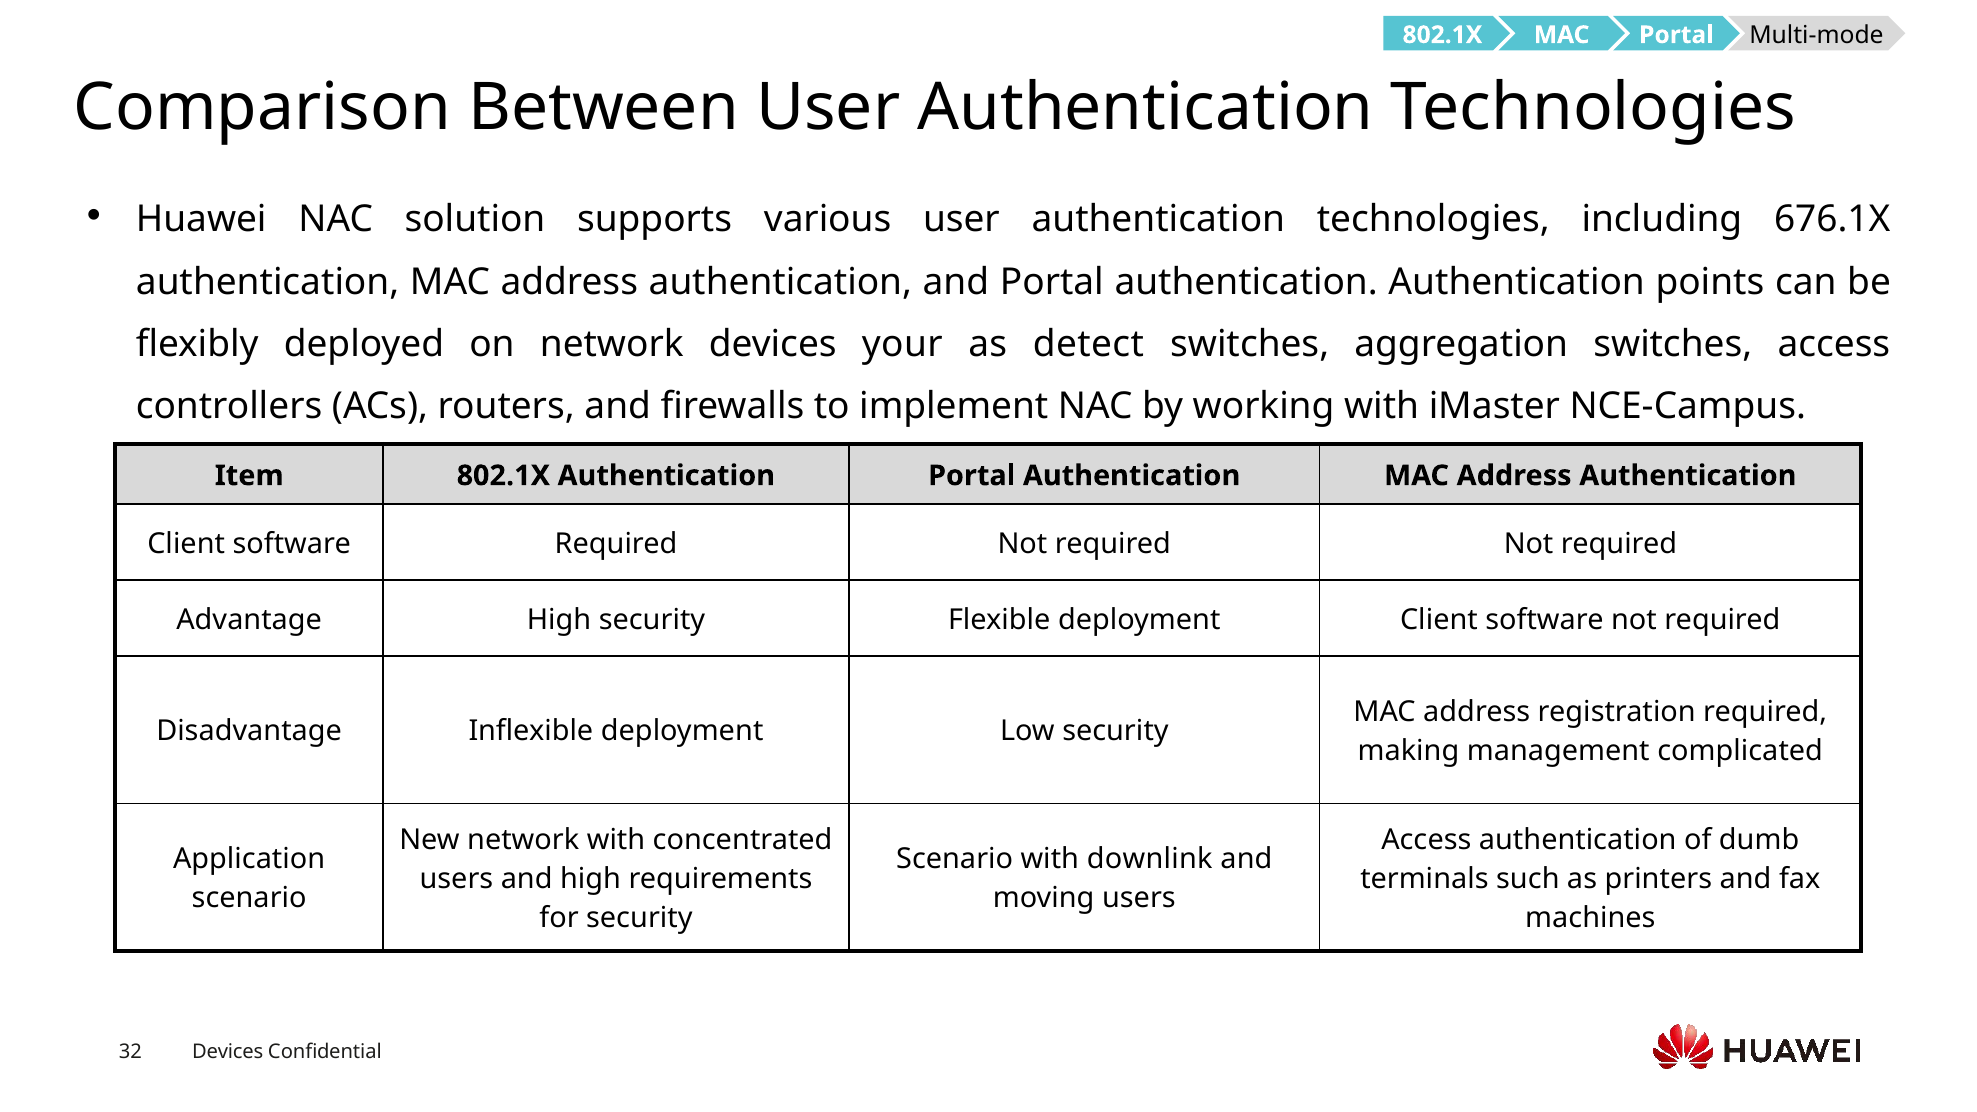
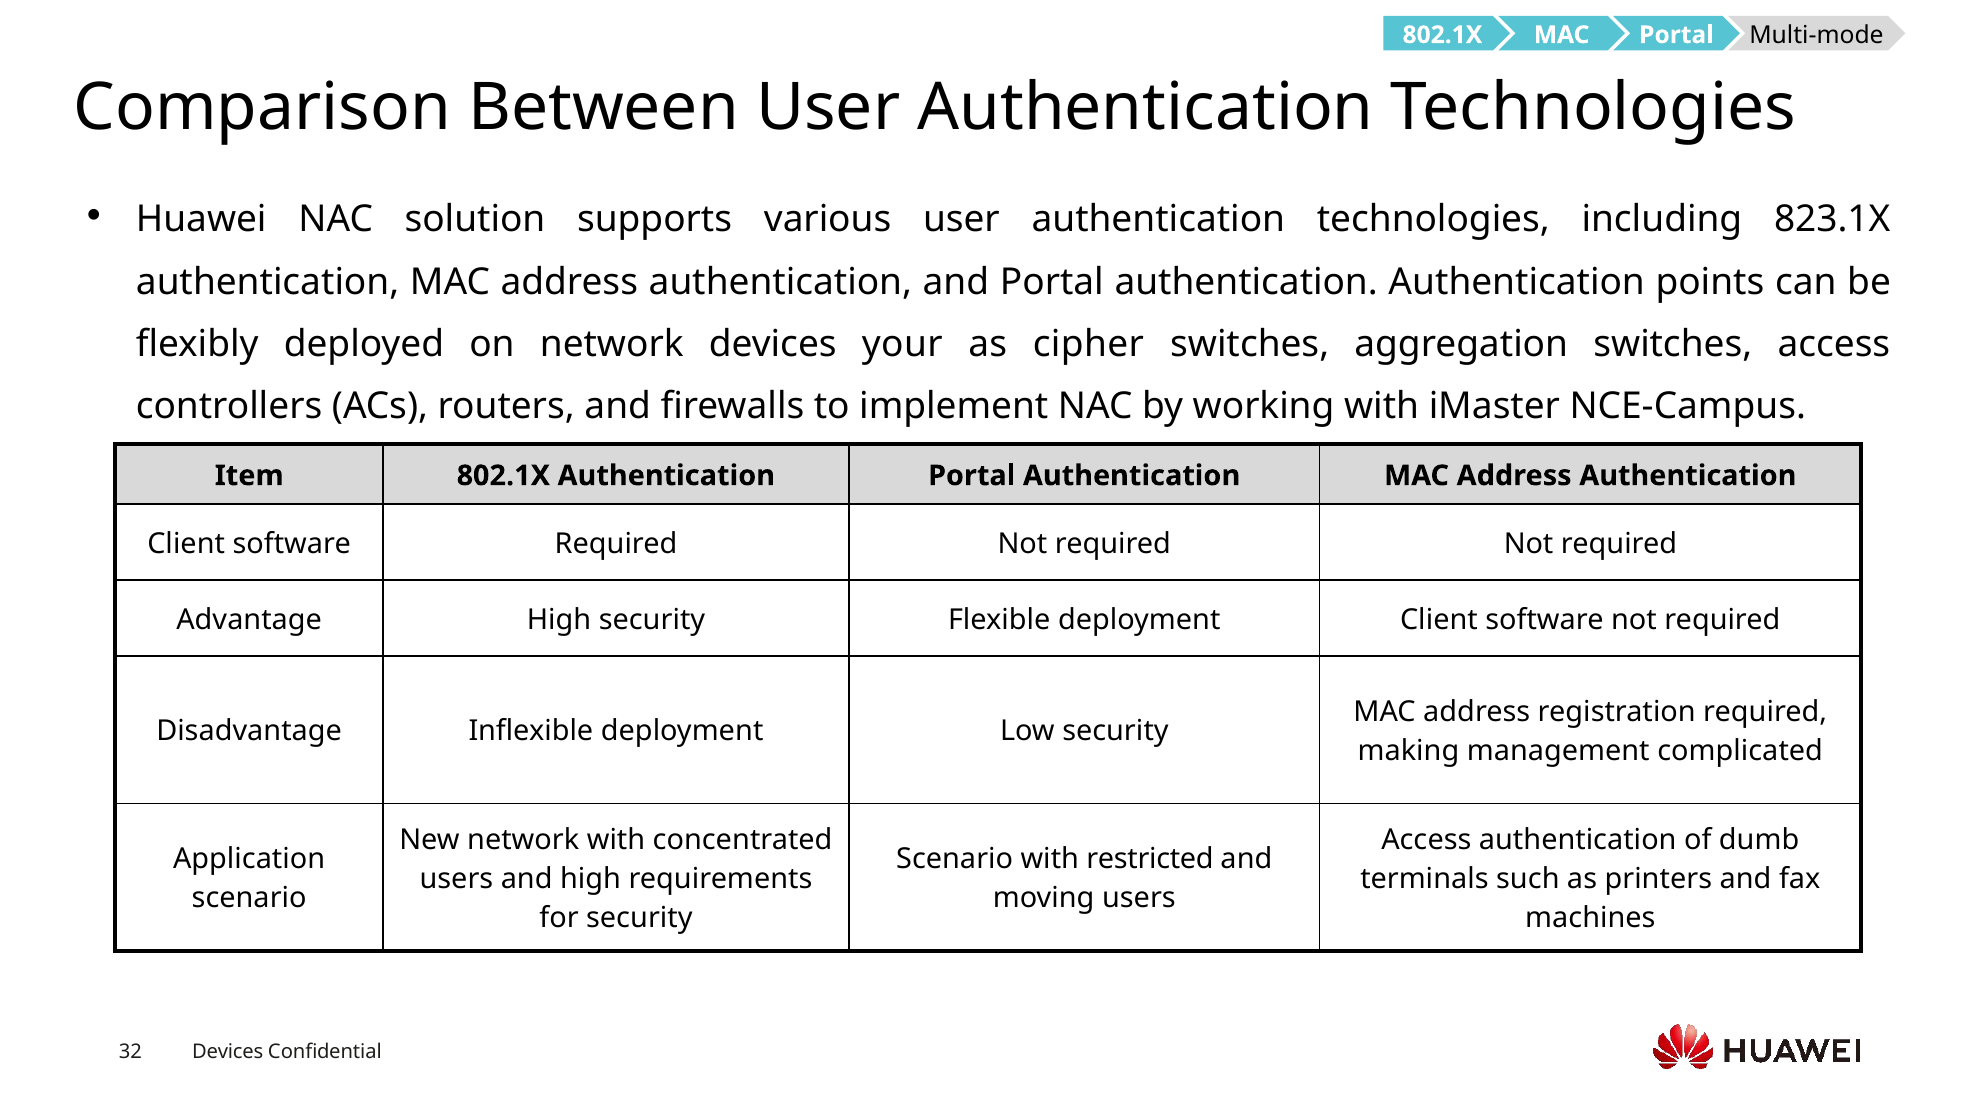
676.1X: 676.1X -> 823.1X (1832, 220)
detect: detect -> cipher (1088, 344)
downlink: downlink -> restricted (1150, 859)
